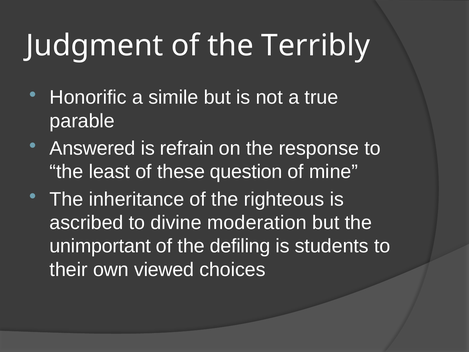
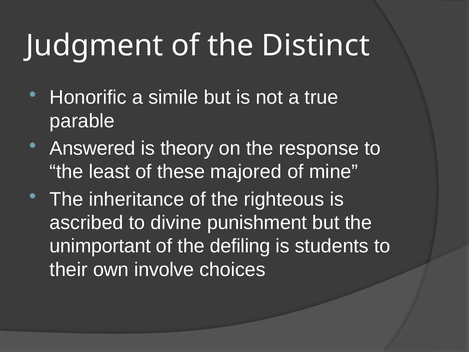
Terribly: Terribly -> Distinct (316, 45)
refrain: refrain -> theory (187, 148)
question: question -> majored (246, 172)
moderation: moderation -> punishment (257, 223)
viewed: viewed -> involve (164, 269)
